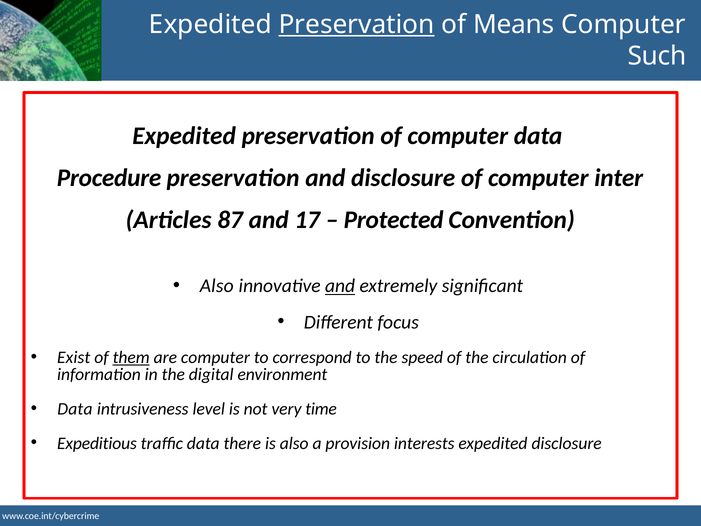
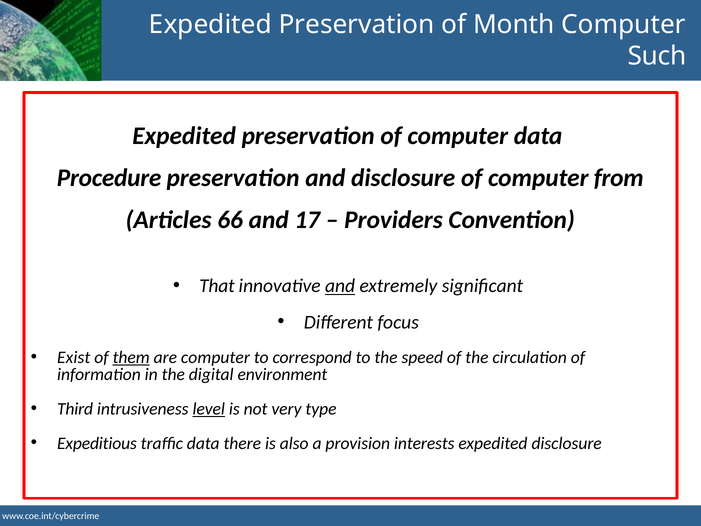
Preservation underline: present -> none (357, 24)
Means: Means -> Month (514, 24)
inter: inter -> from (619, 178)
87: 87 -> 66 (230, 220)
Protected: Protected -> Providers (393, 220)
Also: Also -> That (217, 286)
Data: Data -> Third (75, 409)
level underline: none -> present (209, 409)
time: time -> type (321, 409)
